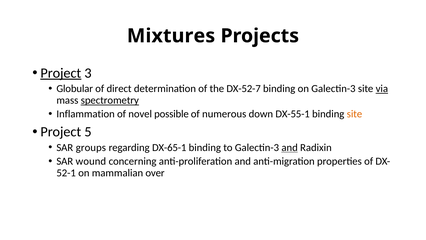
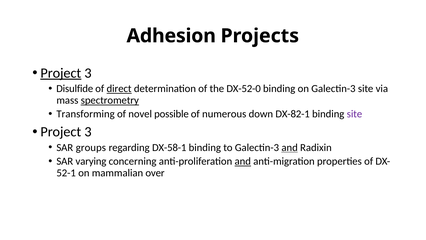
Mixtures: Mixtures -> Adhesion (171, 36)
Globular: Globular -> Disulfide (75, 89)
direct underline: none -> present (119, 89)
DX-52-7: DX-52-7 -> DX-52-0 (244, 89)
via underline: present -> none (382, 89)
Inflammation: Inflammation -> Transforming (86, 114)
DX-55-1: DX-55-1 -> DX-82-1 (293, 114)
site colour: orange -> purple (354, 114)
5: 5 -> 3 (88, 132)
DX-65-1: DX-65-1 -> DX-58-1 (169, 147)
wound: wound -> varying (91, 161)
and underline: none -> present (243, 161)
